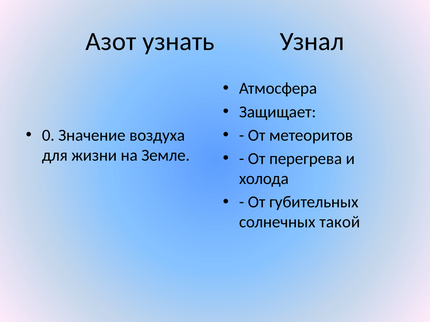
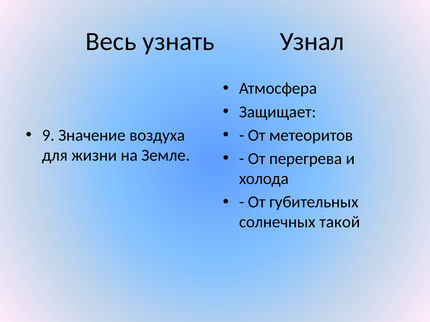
Азот: Азот -> Весь (111, 42)
0: 0 -> 9 (48, 135)
